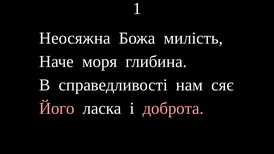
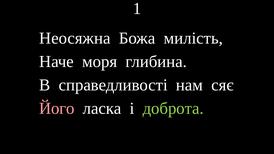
доброта colour: pink -> light green (173, 109)
